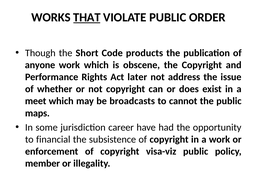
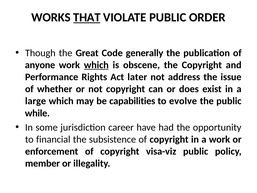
Short: Short -> Great (87, 53)
products: products -> generally (145, 53)
which underline: none -> present (96, 65)
meet: meet -> large (36, 101)
broadcasts: broadcasts -> capabilities (132, 101)
cannot: cannot -> evolve (183, 101)
maps: maps -> while (37, 113)
